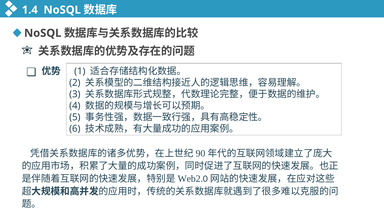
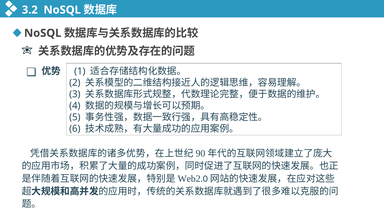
1.4: 1.4 -> 3.2 (30, 10)
